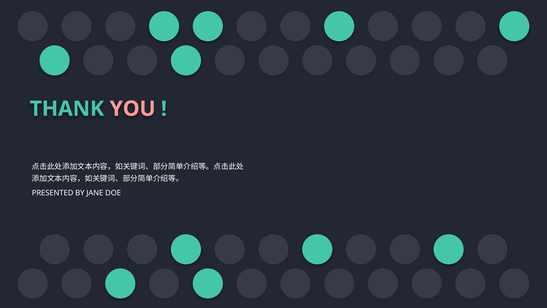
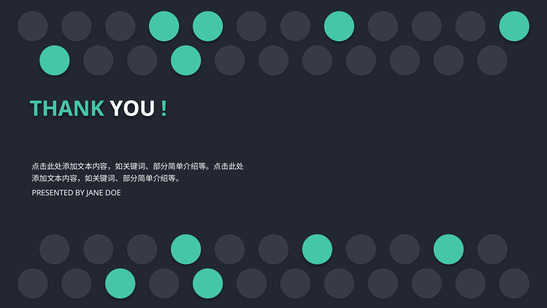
YOU colour: pink -> white (133, 109)
